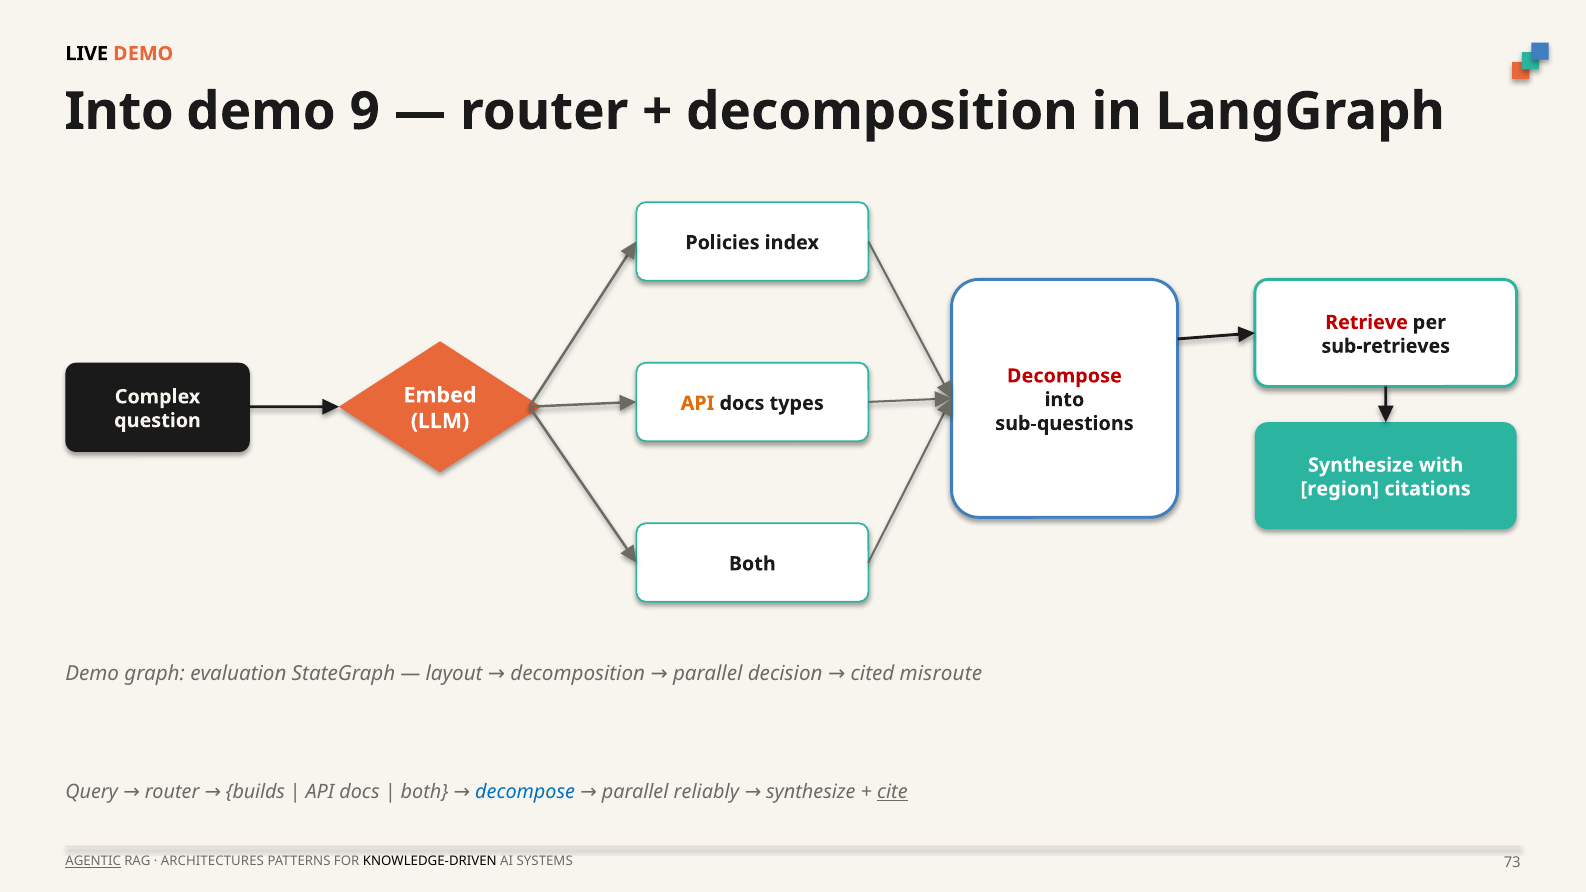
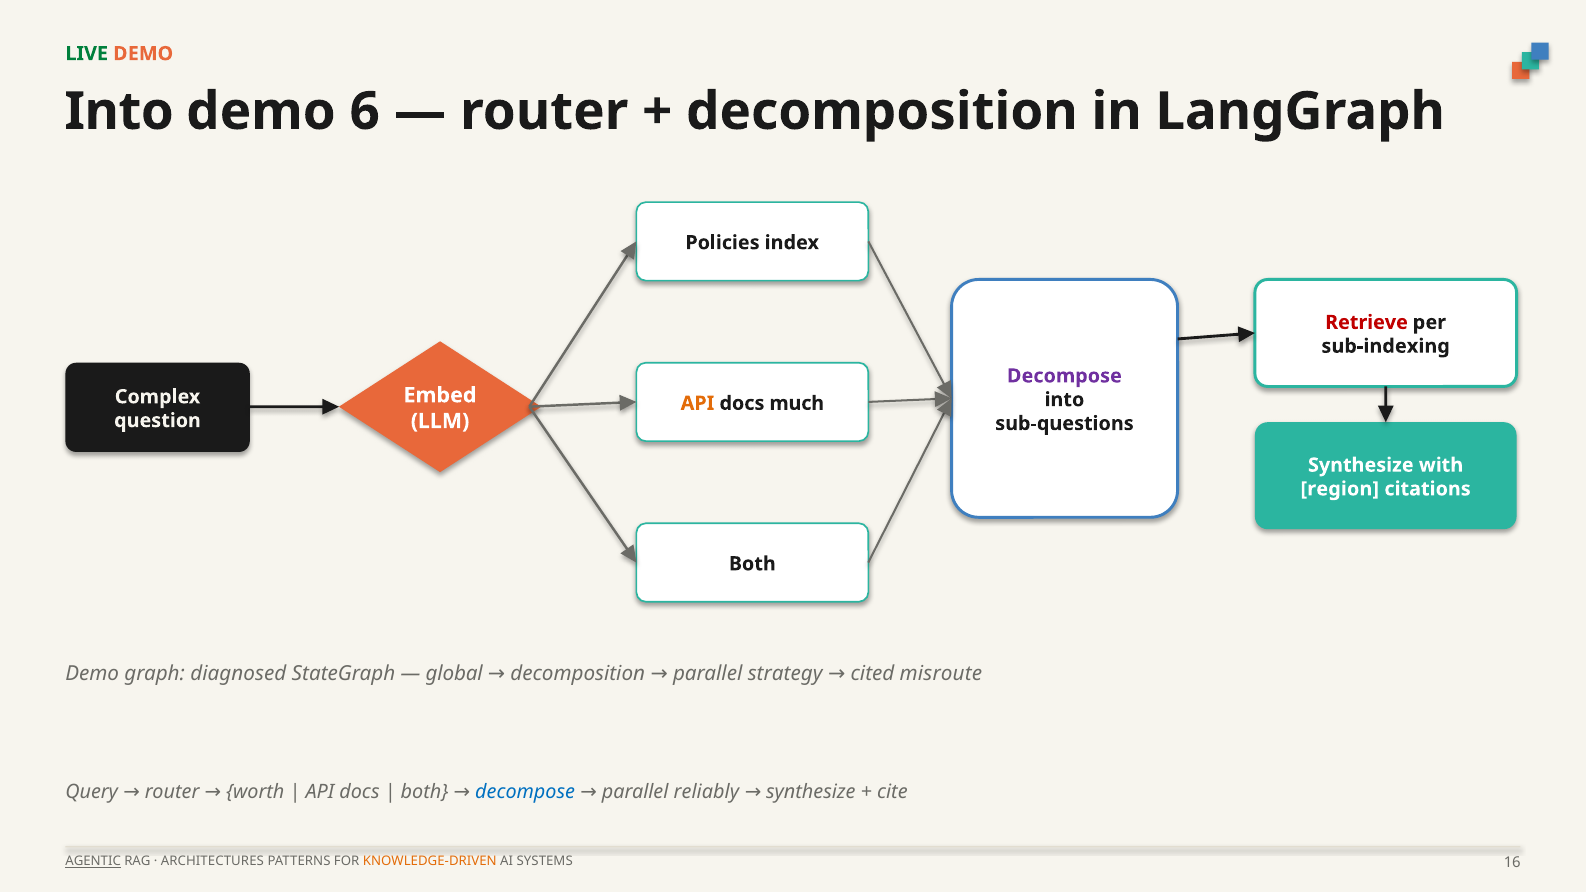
LIVE colour: black -> green (87, 54)
9: 9 -> 6 (365, 112)
sub-retrieves: sub-retrieves -> sub-indexing (1386, 346)
Decompose colour: red -> purple (1064, 376)
types: types -> much (797, 403)
evaluation: evaluation -> diagnosed (238, 674)
layout: layout -> global (454, 674)
decision: decision -> strategy (785, 674)
builds: builds -> worth (255, 792)
cite underline: present -> none (892, 792)
KNOWLEDGE-DRIVEN colour: black -> orange (430, 862)
73: 73 -> 16 (1512, 863)
